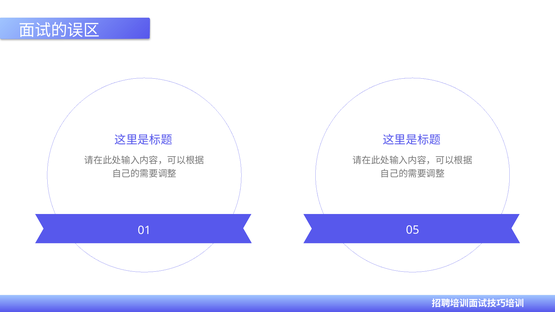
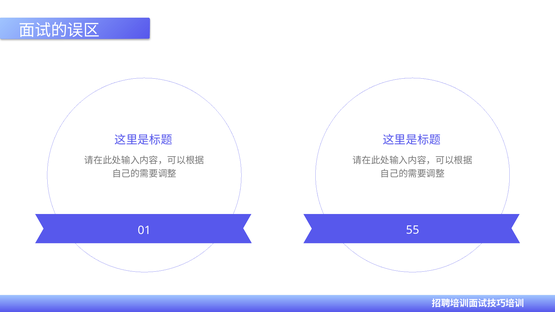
05: 05 -> 55 (413, 230)
